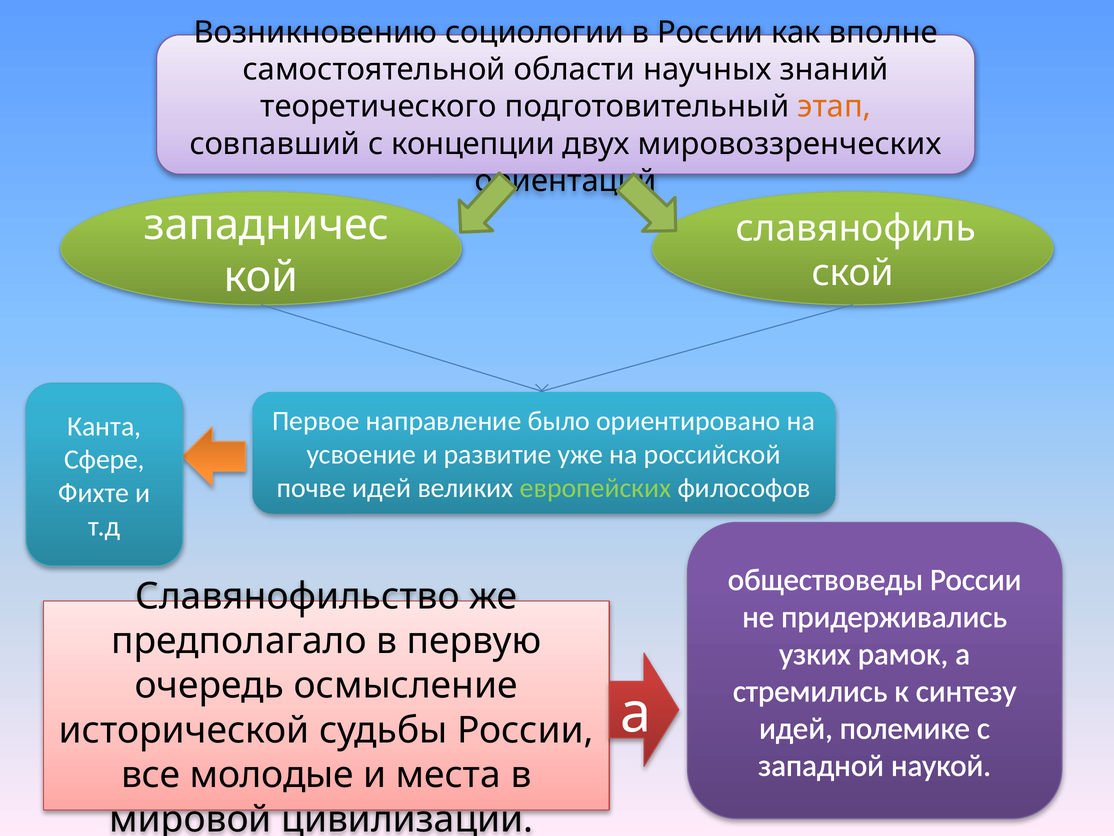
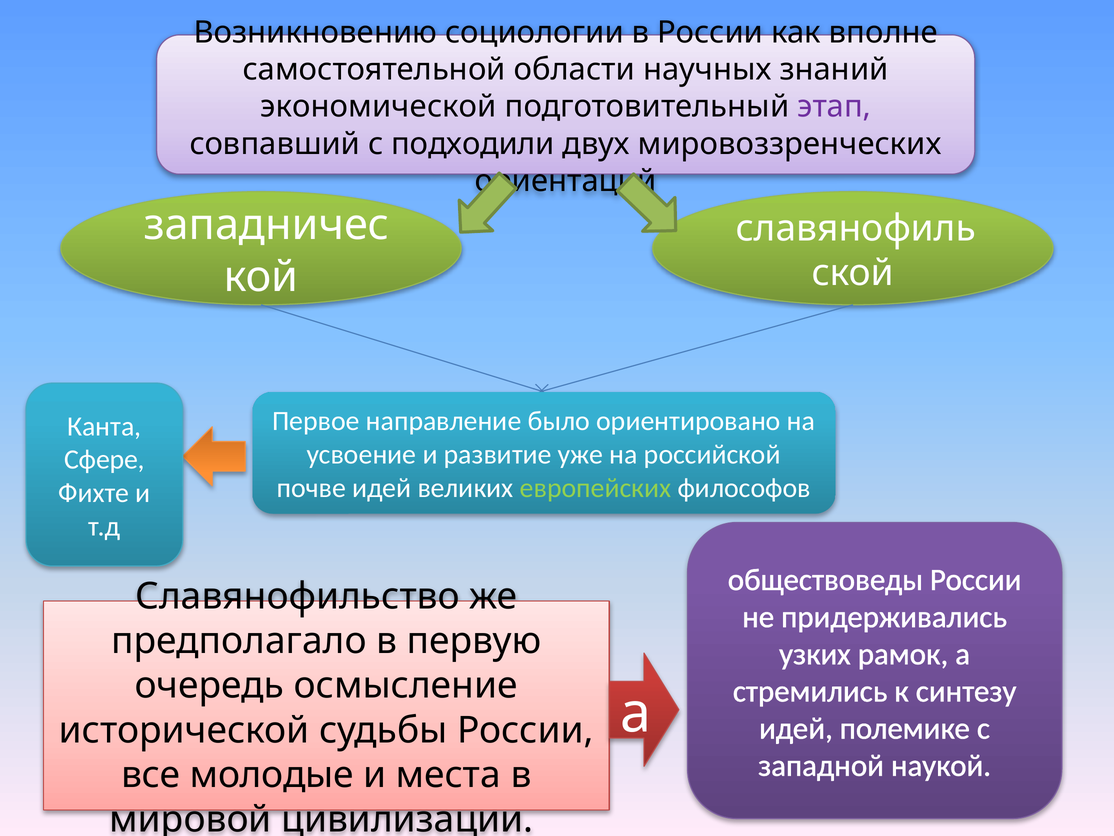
теоретического: теоретического -> экономической (378, 107)
этап colour: orange -> purple (834, 107)
концепции: концепции -> подходили (473, 144)
